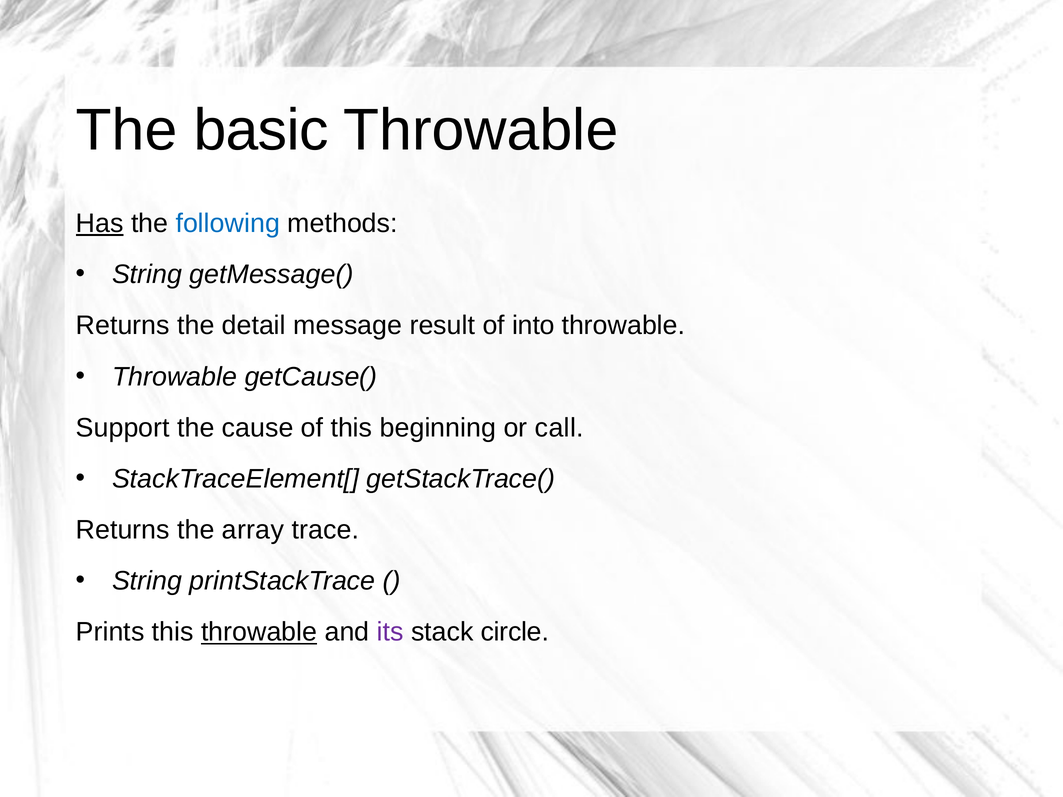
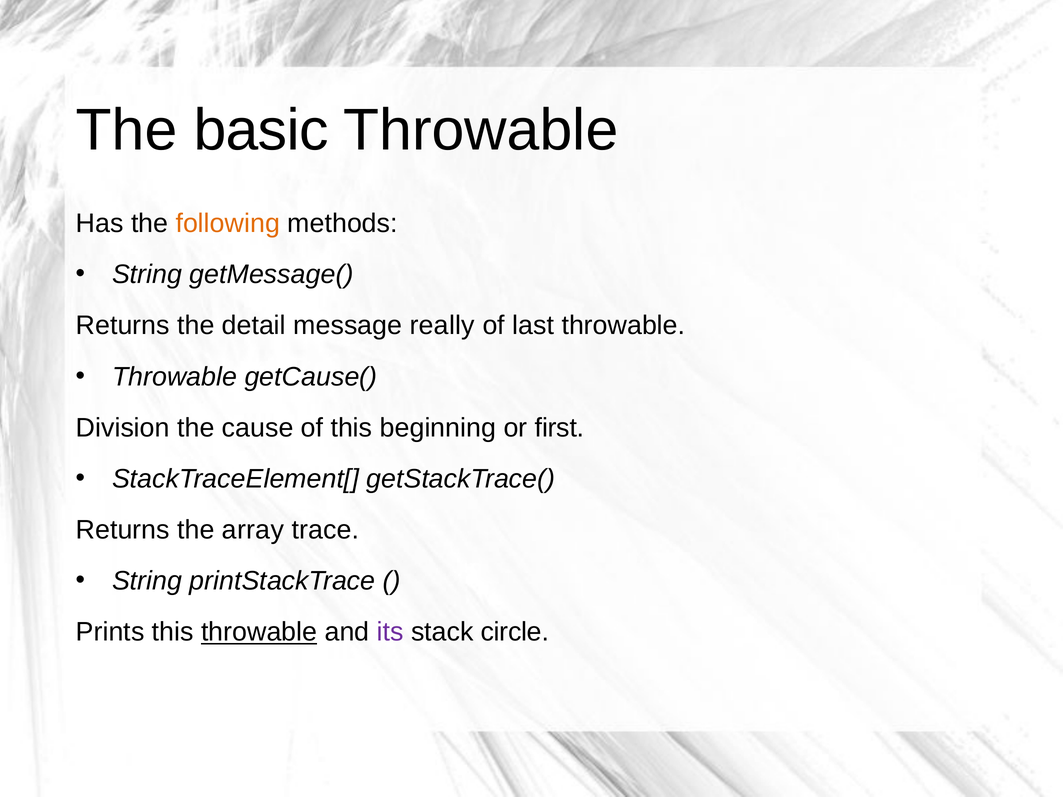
Has underline: present -> none (100, 223)
following colour: blue -> orange (228, 223)
result: result -> really (442, 326)
into: into -> last (533, 326)
Support: Support -> Division (123, 428)
call: call -> first (560, 428)
